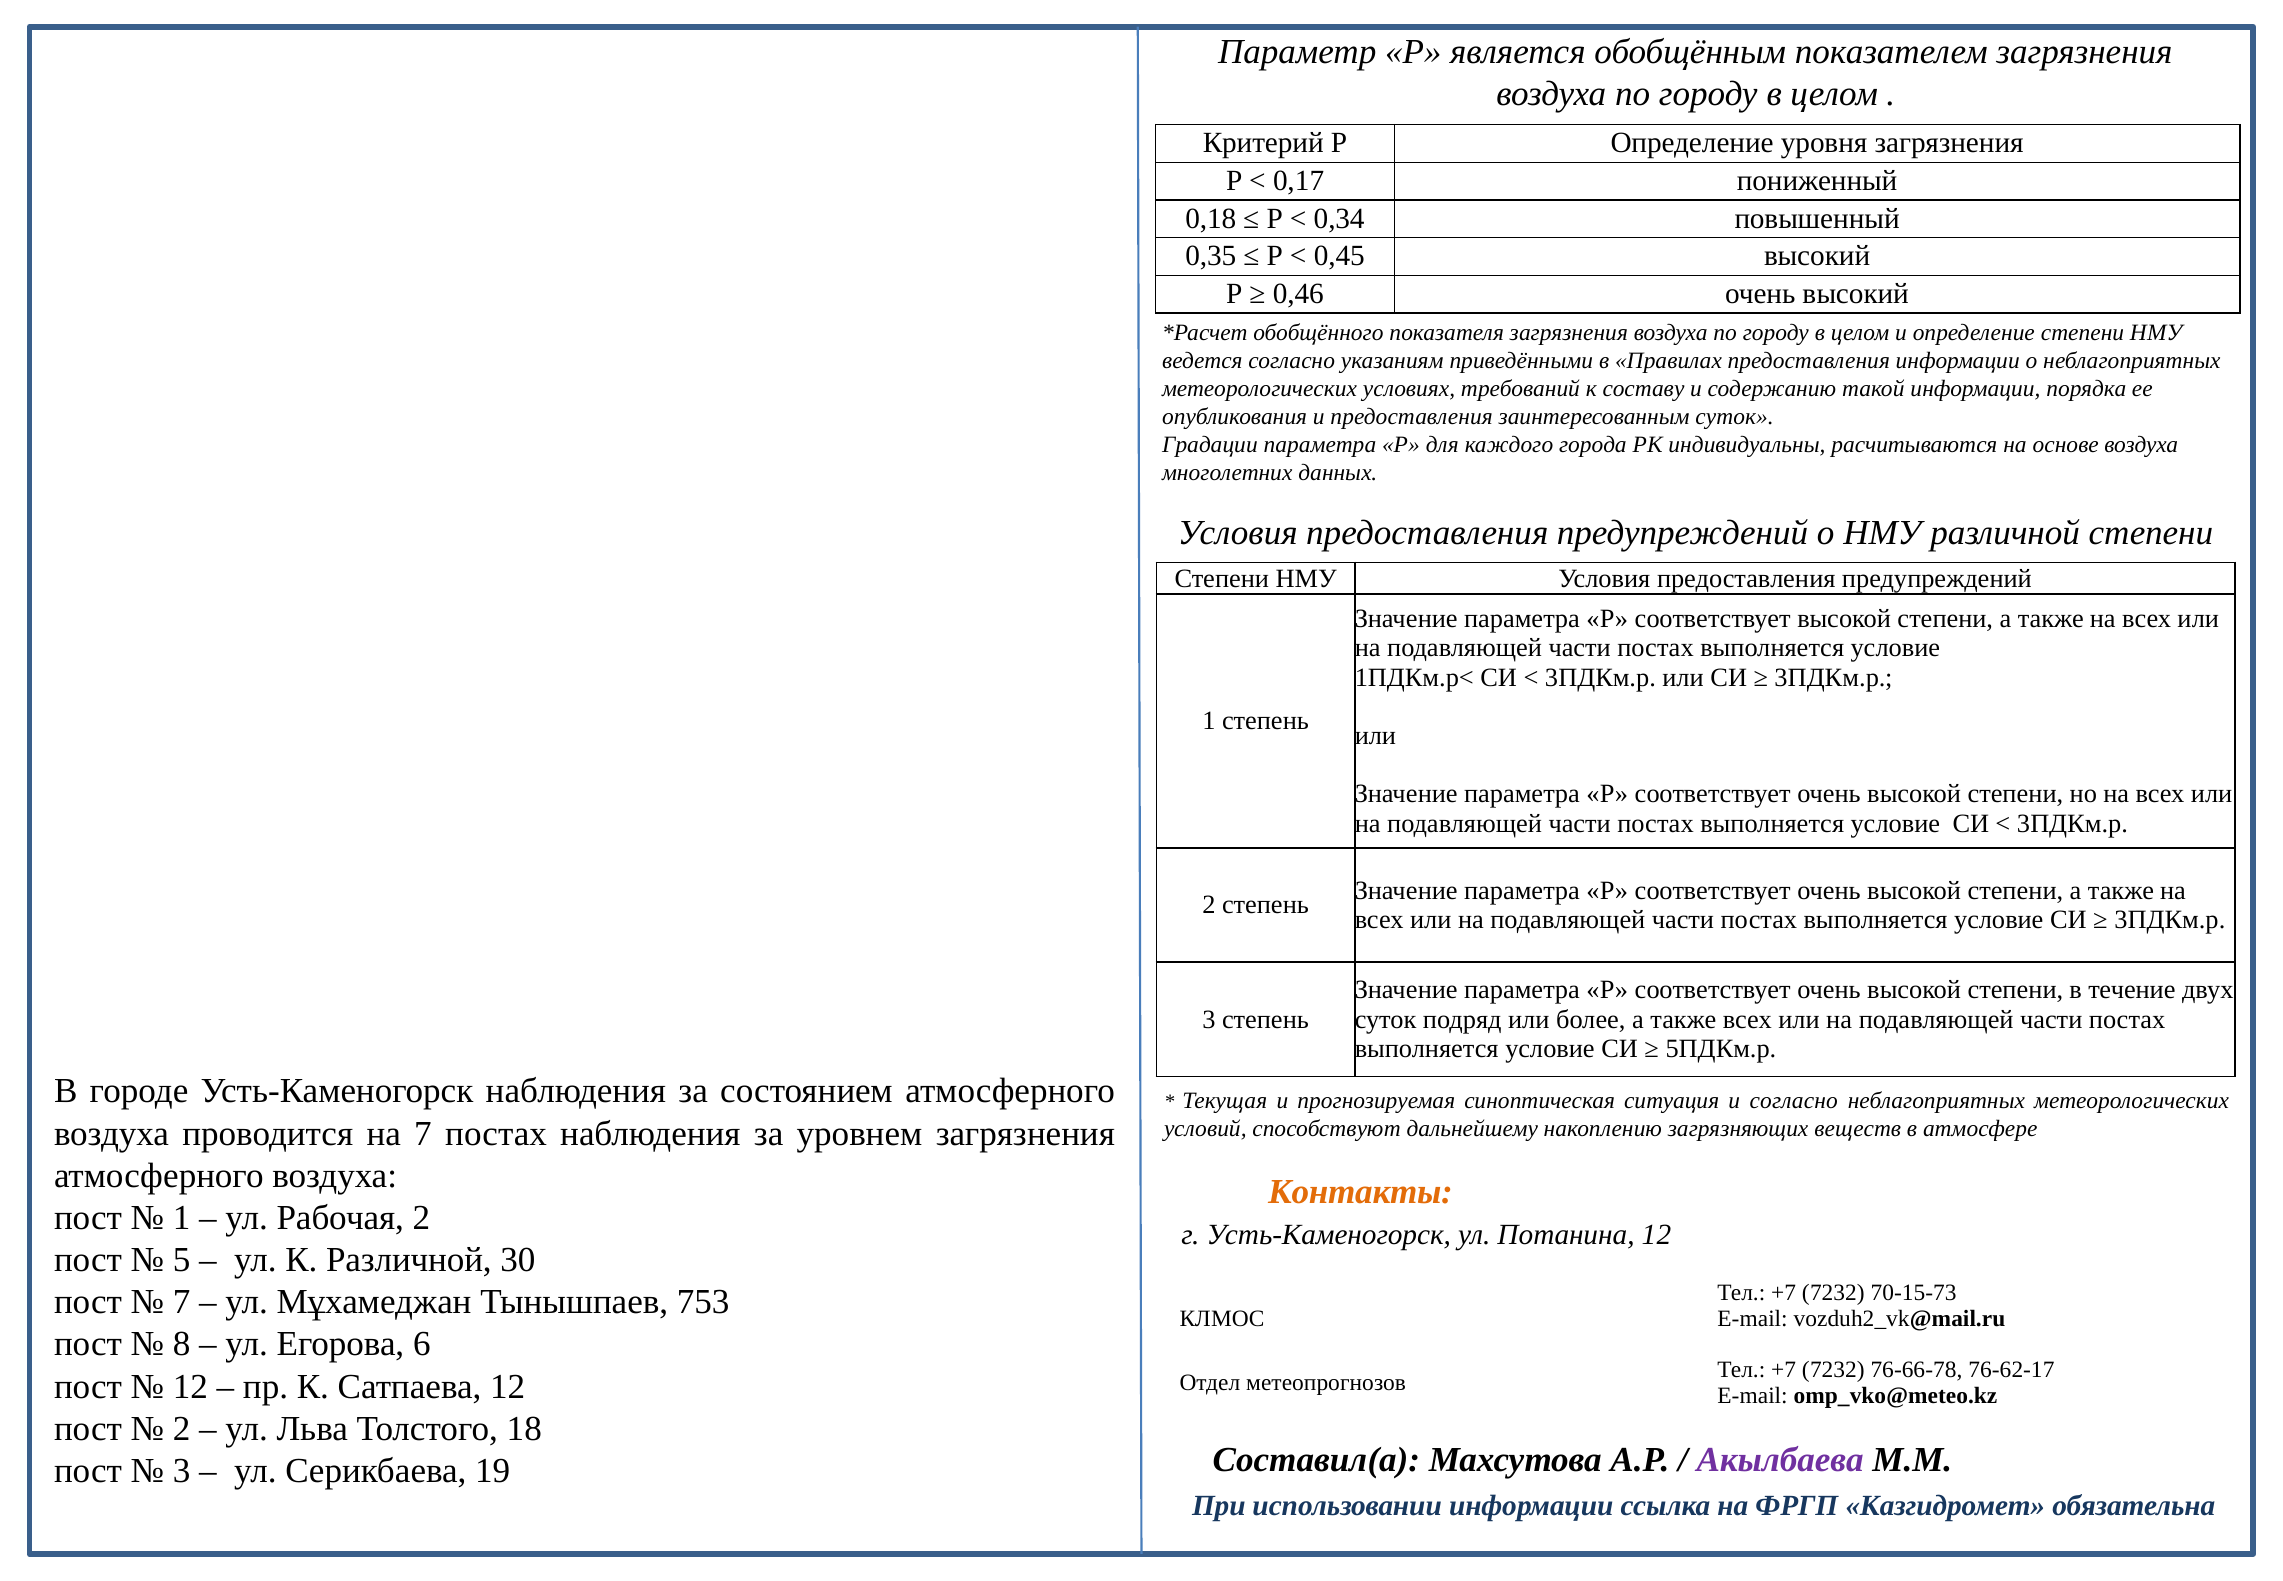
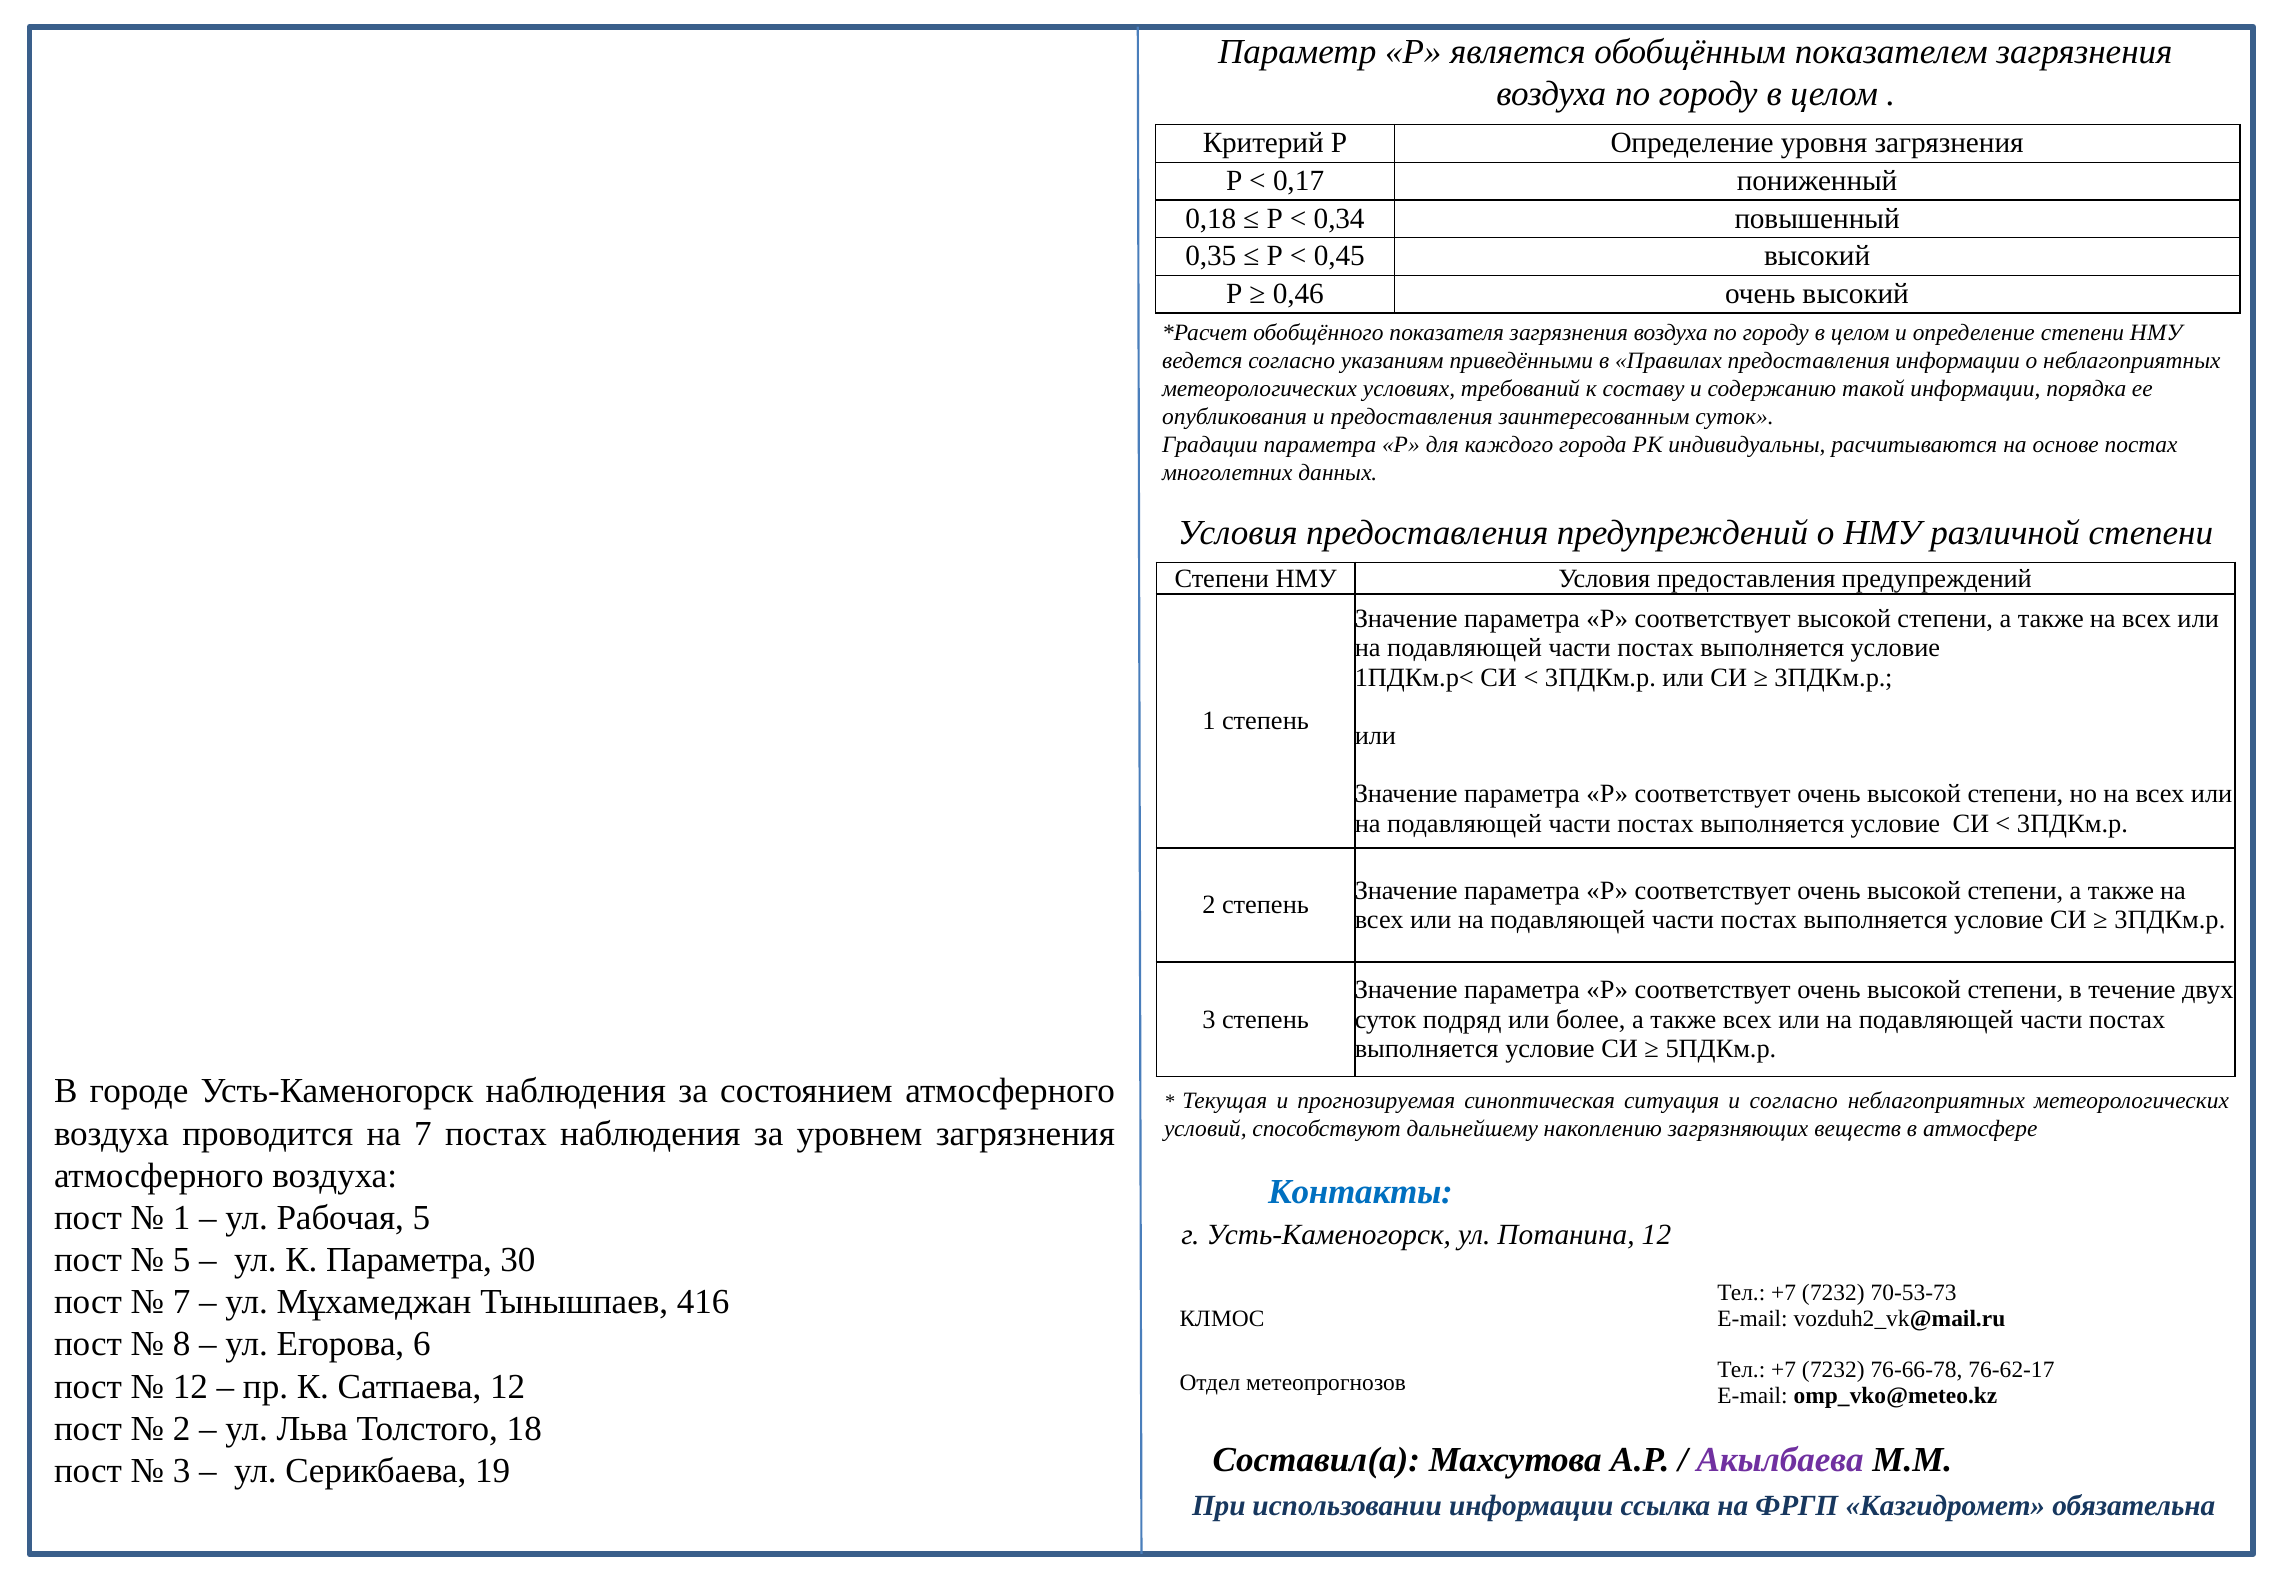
основе воздуха: воздуха -> постах (2141, 445)
Контакты colour: orange -> blue (1360, 1191)
Рабочая 2: 2 -> 5 (422, 1217)
К Различной: Различной -> Параметра (409, 1260)
70-15-73: 70-15-73 -> 70-53-73 (1914, 1292)
753: 753 -> 416 (703, 1302)
